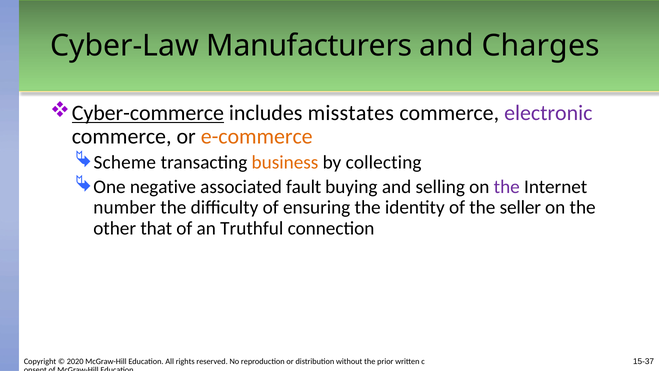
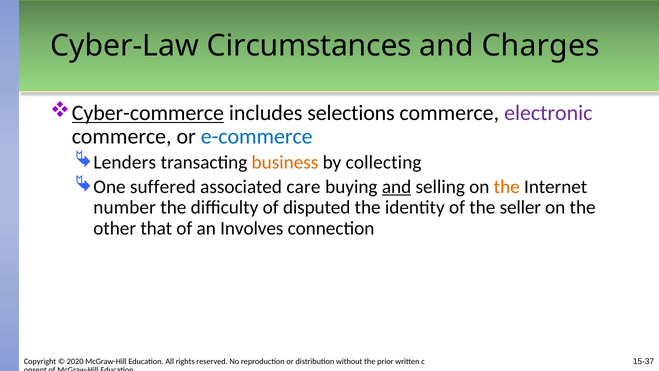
Manufacturers: Manufacturers -> Circumstances (309, 45)
misstates: misstates -> selections (351, 113)
e-commerce colour: orange -> blue (257, 137)
Scheme: Scheme -> Lenders (125, 162)
negative: negative -> suffered (163, 187)
fault: fault -> care (303, 187)
and underline: none -> present (397, 187)
the colour: purple -> orange (507, 187)
ensuring: ensuring -> disputed (317, 207)
Truthful: Truthful -> Involves (252, 228)
